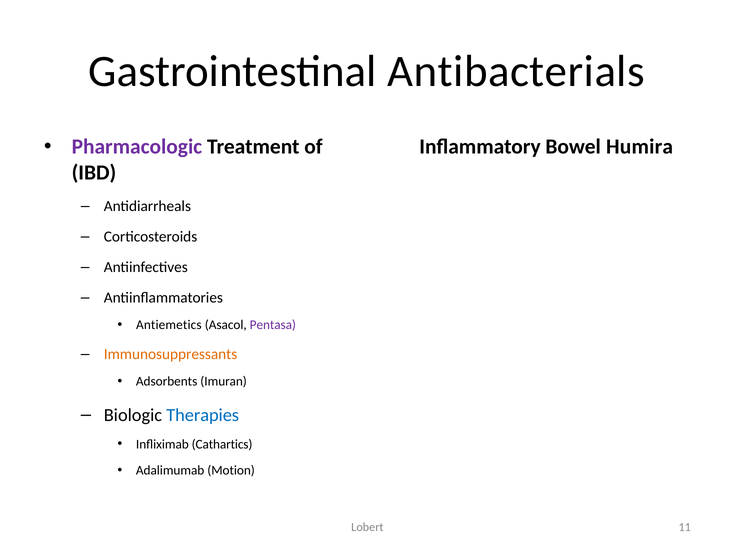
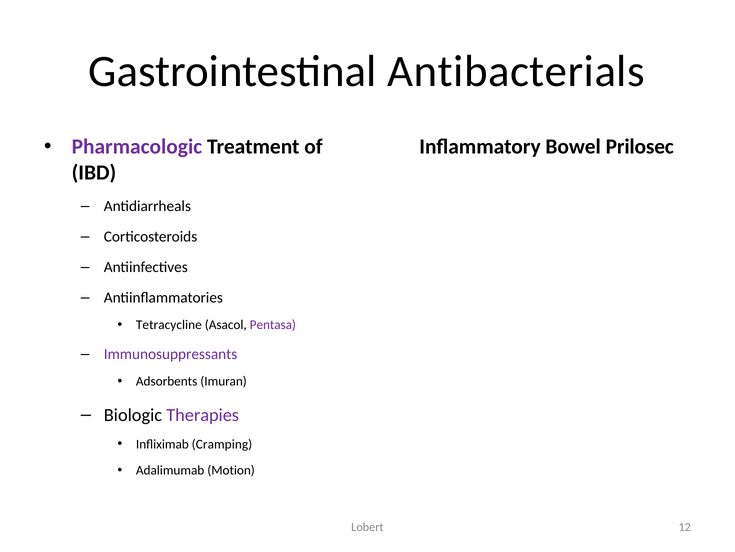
Humira: Humira -> Prilosec (640, 147)
Antiemetics: Antiemetics -> Tetracycline (169, 325)
Immunosuppressants colour: orange -> purple (171, 354)
Therapies colour: blue -> purple (203, 415)
Cathartics: Cathartics -> Cramping (222, 444)
11: 11 -> 12 (685, 526)
